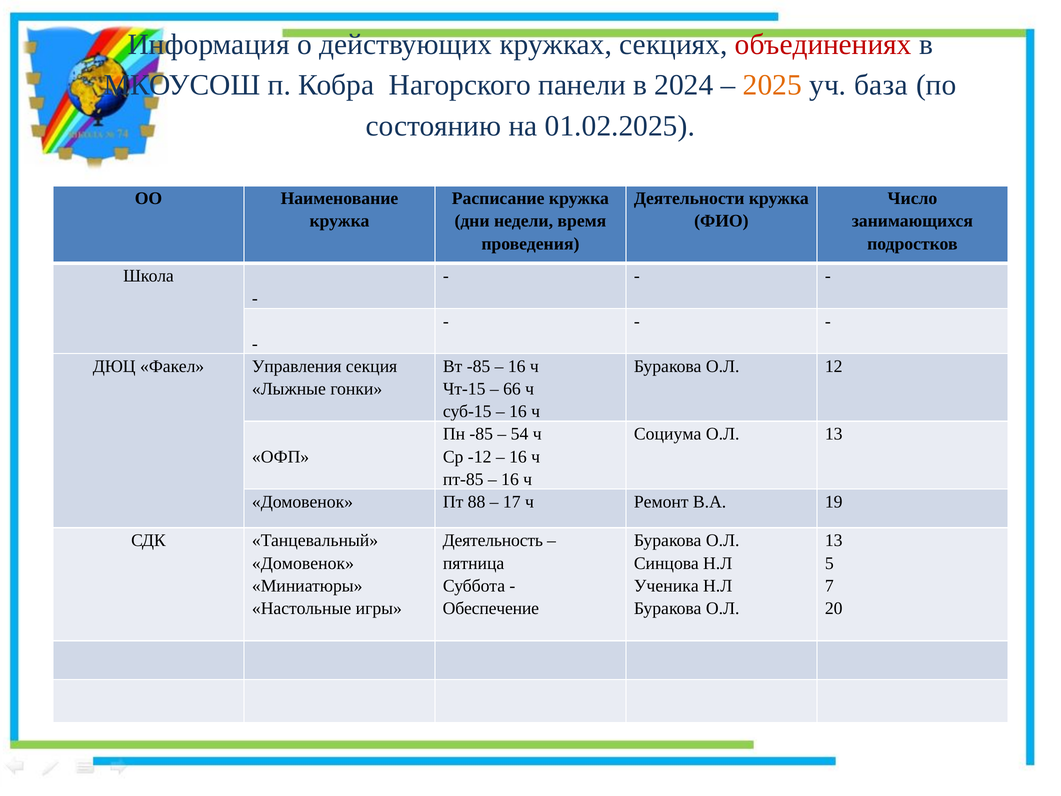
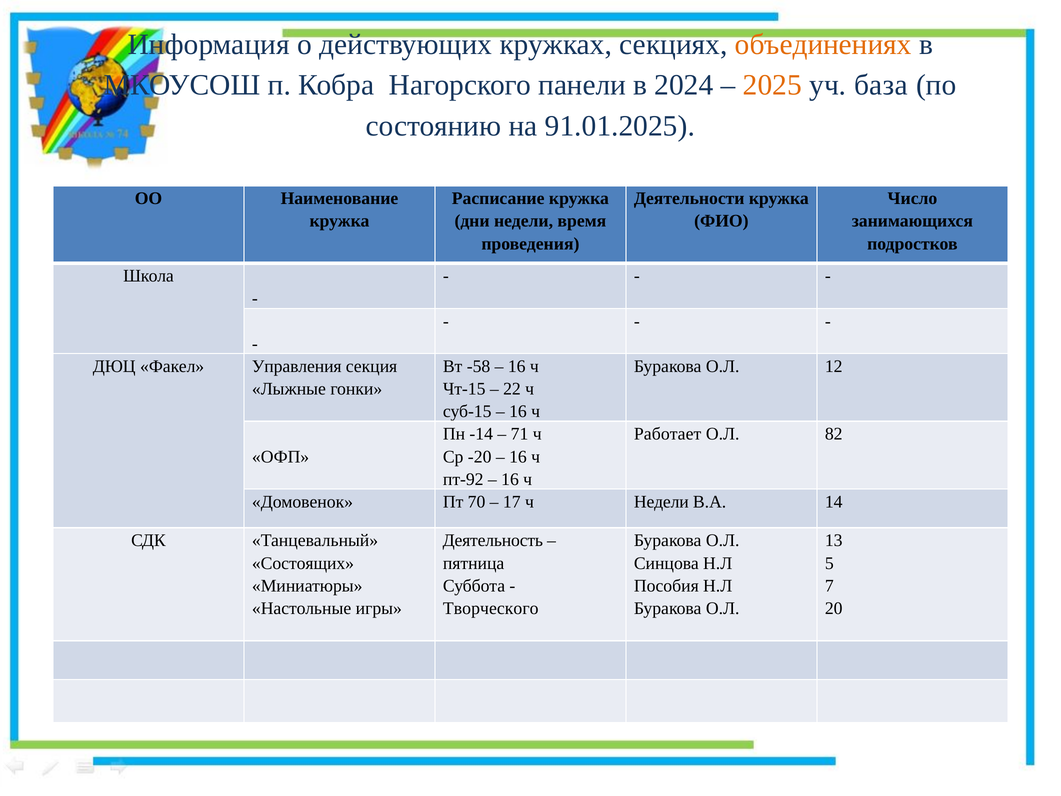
объединениях colour: red -> orange (823, 44)
01.02.2025: 01.02.2025 -> 91.01.2025 (620, 126)
Вт -85: -85 -> -58 (479, 366)
66: 66 -> 22 (512, 389)
Пн -85: -85 -> -14 (481, 434)
54: 54 -> 71 (520, 434)
Социума: Социума -> Работает (668, 434)
13: 13 -> 82 (834, 434)
-12: -12 -> -20 (480, 457)
пт-85: пт-85 -> пт-92 (463, 479)
88: 88 -> 70 (477, 502)
ч Ремонт: Ремонт -> Недели (661, 502)
19: 19 -> 14 (834, 502)
Домовенок: Домовенок -> Состоящих (303, 563)
Ученика: Ученика -> Пособия (666, 586)
Обеспечение: Обеспечение -> Творческого (491, 608)
